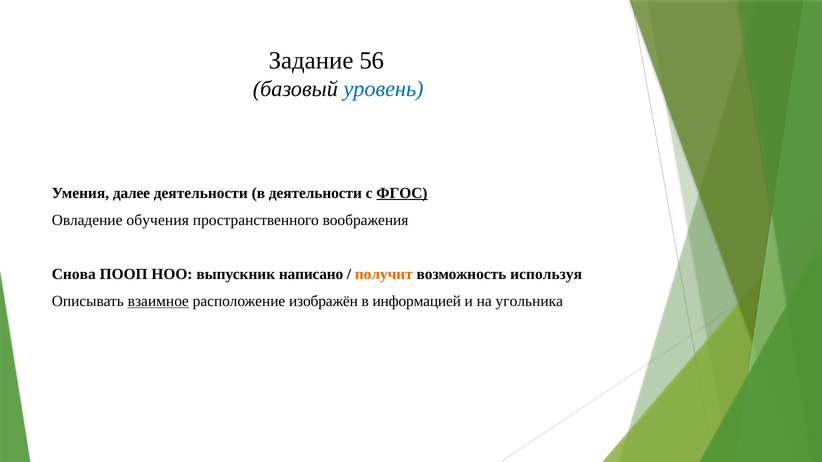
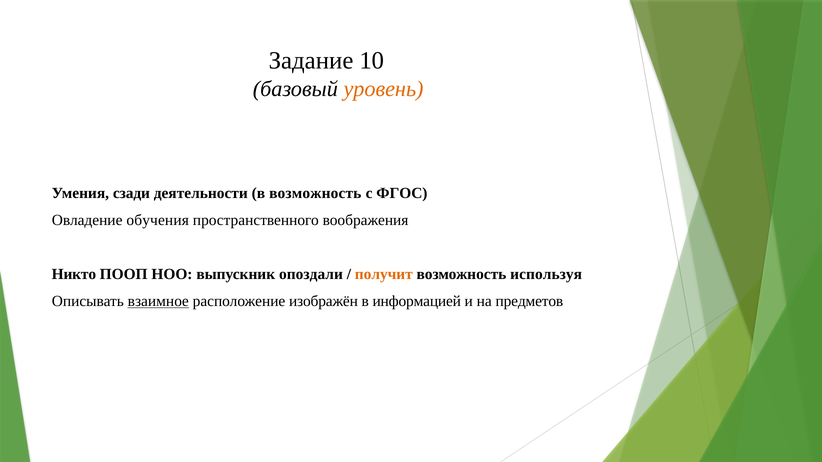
56: 56 -> 10 (372, 61)
уровень colour: blue -> orange (384, 89)
далее: далее -> сзади (131, 193)
в деятельности: деятельности -> возможность (315, 193)
ФГОС underline: present -> none (402, 193)
Снова: Снова -> Никто (74, 274)
написано: написано -> опоздали (311, 274)
угольника: угольника -> предметов (529, 301)
